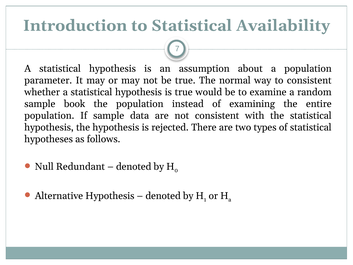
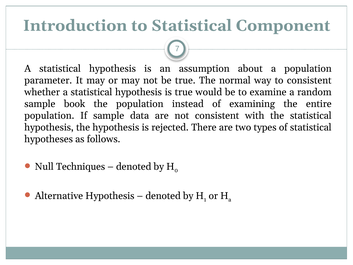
Availability: Availability -> Component (283, 26)
Redundant: Redundant -> Techniques (81, 167)
